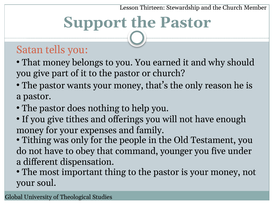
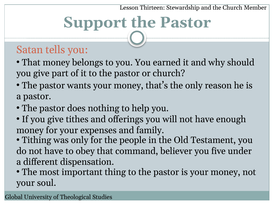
younger: younger -> believer (176, 151)
